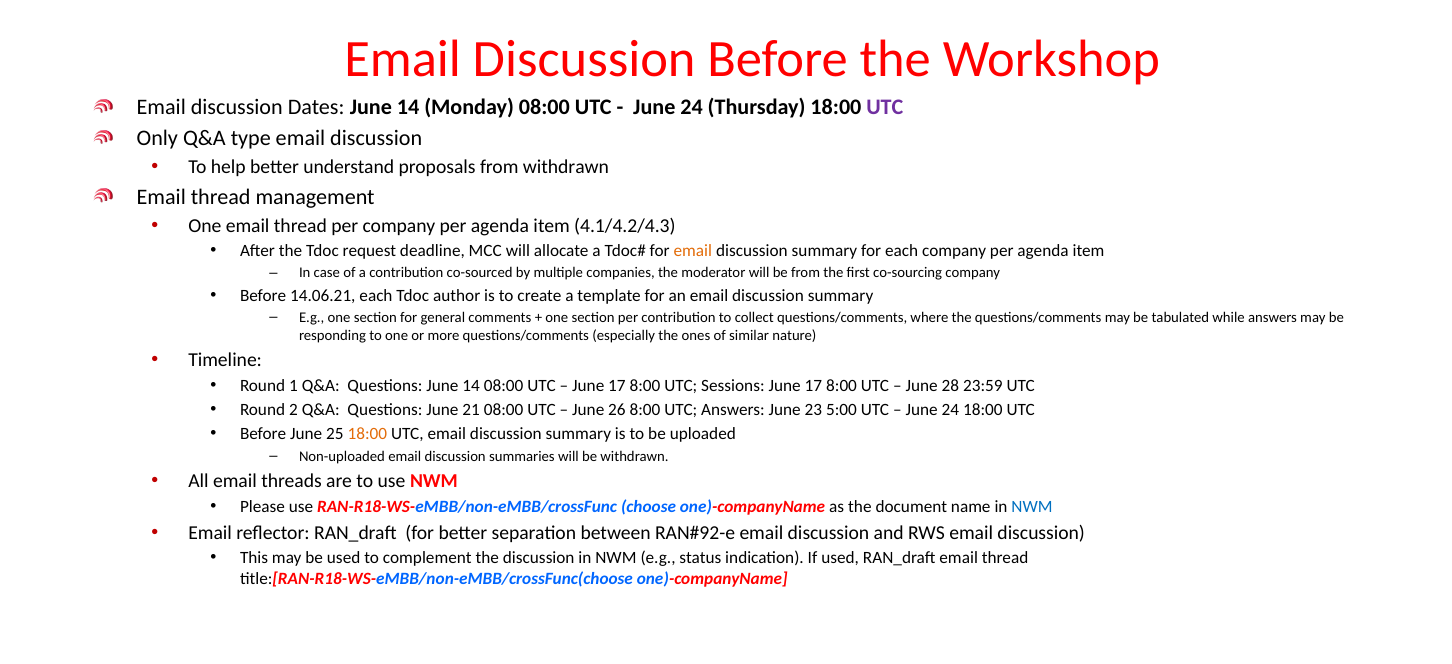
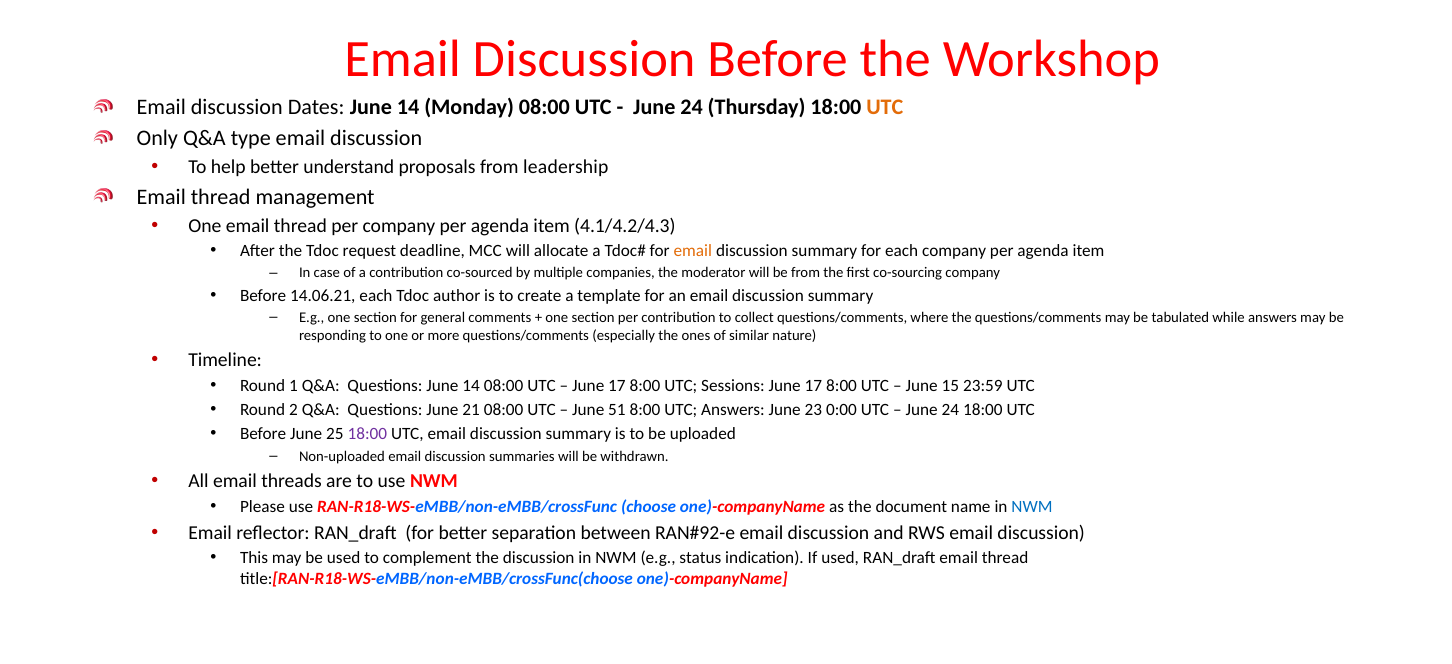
UTC colour: purple -> orange (885, 107)
from withdrawn: withdrawn -> leadership (566, 167)
28: 28 -> 15 (950, 386)
26: 26 -> 51 (617, 410)
5:00: 5:00 -> 0:00 (842, 410)
18:00 colour: orange -> purple (367, 434)
